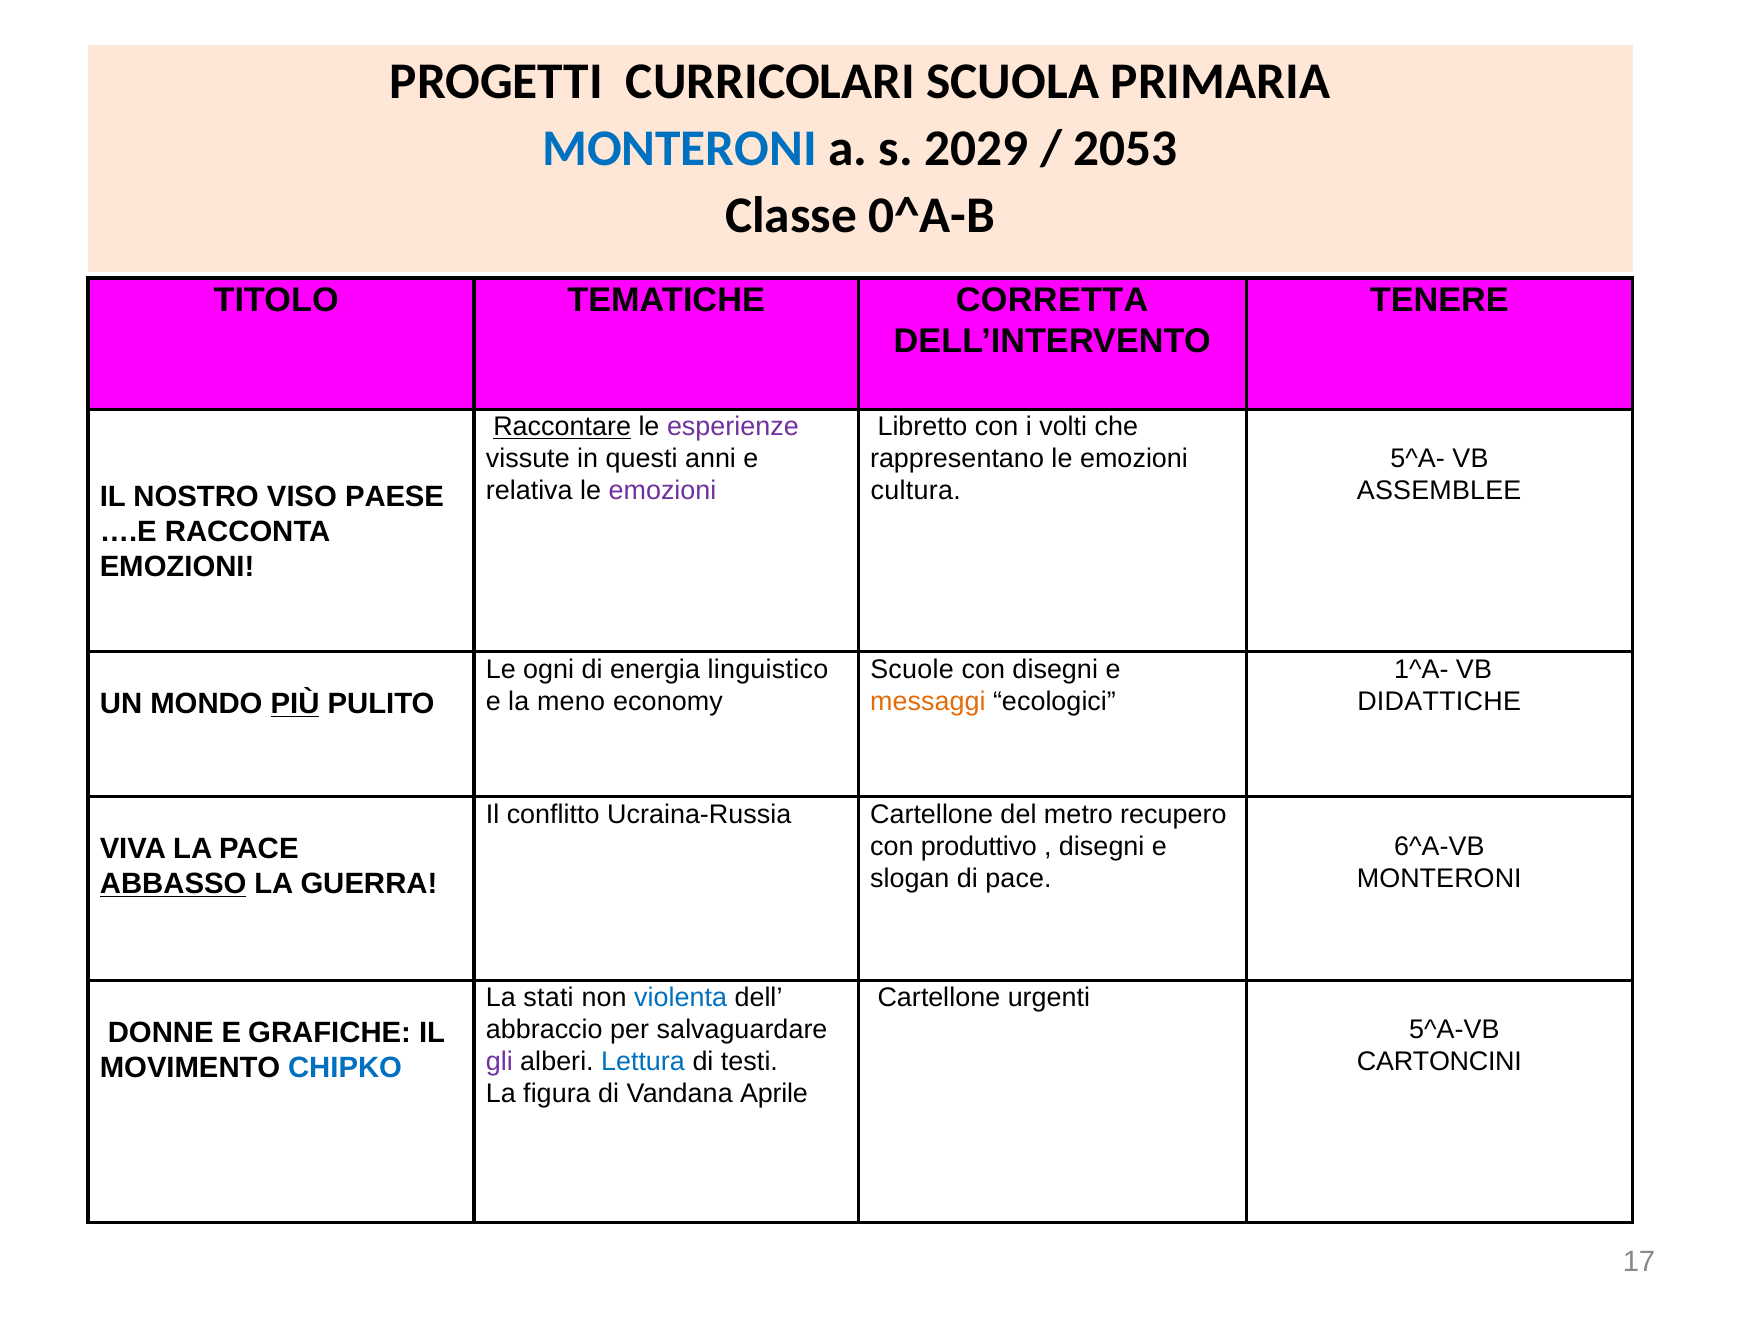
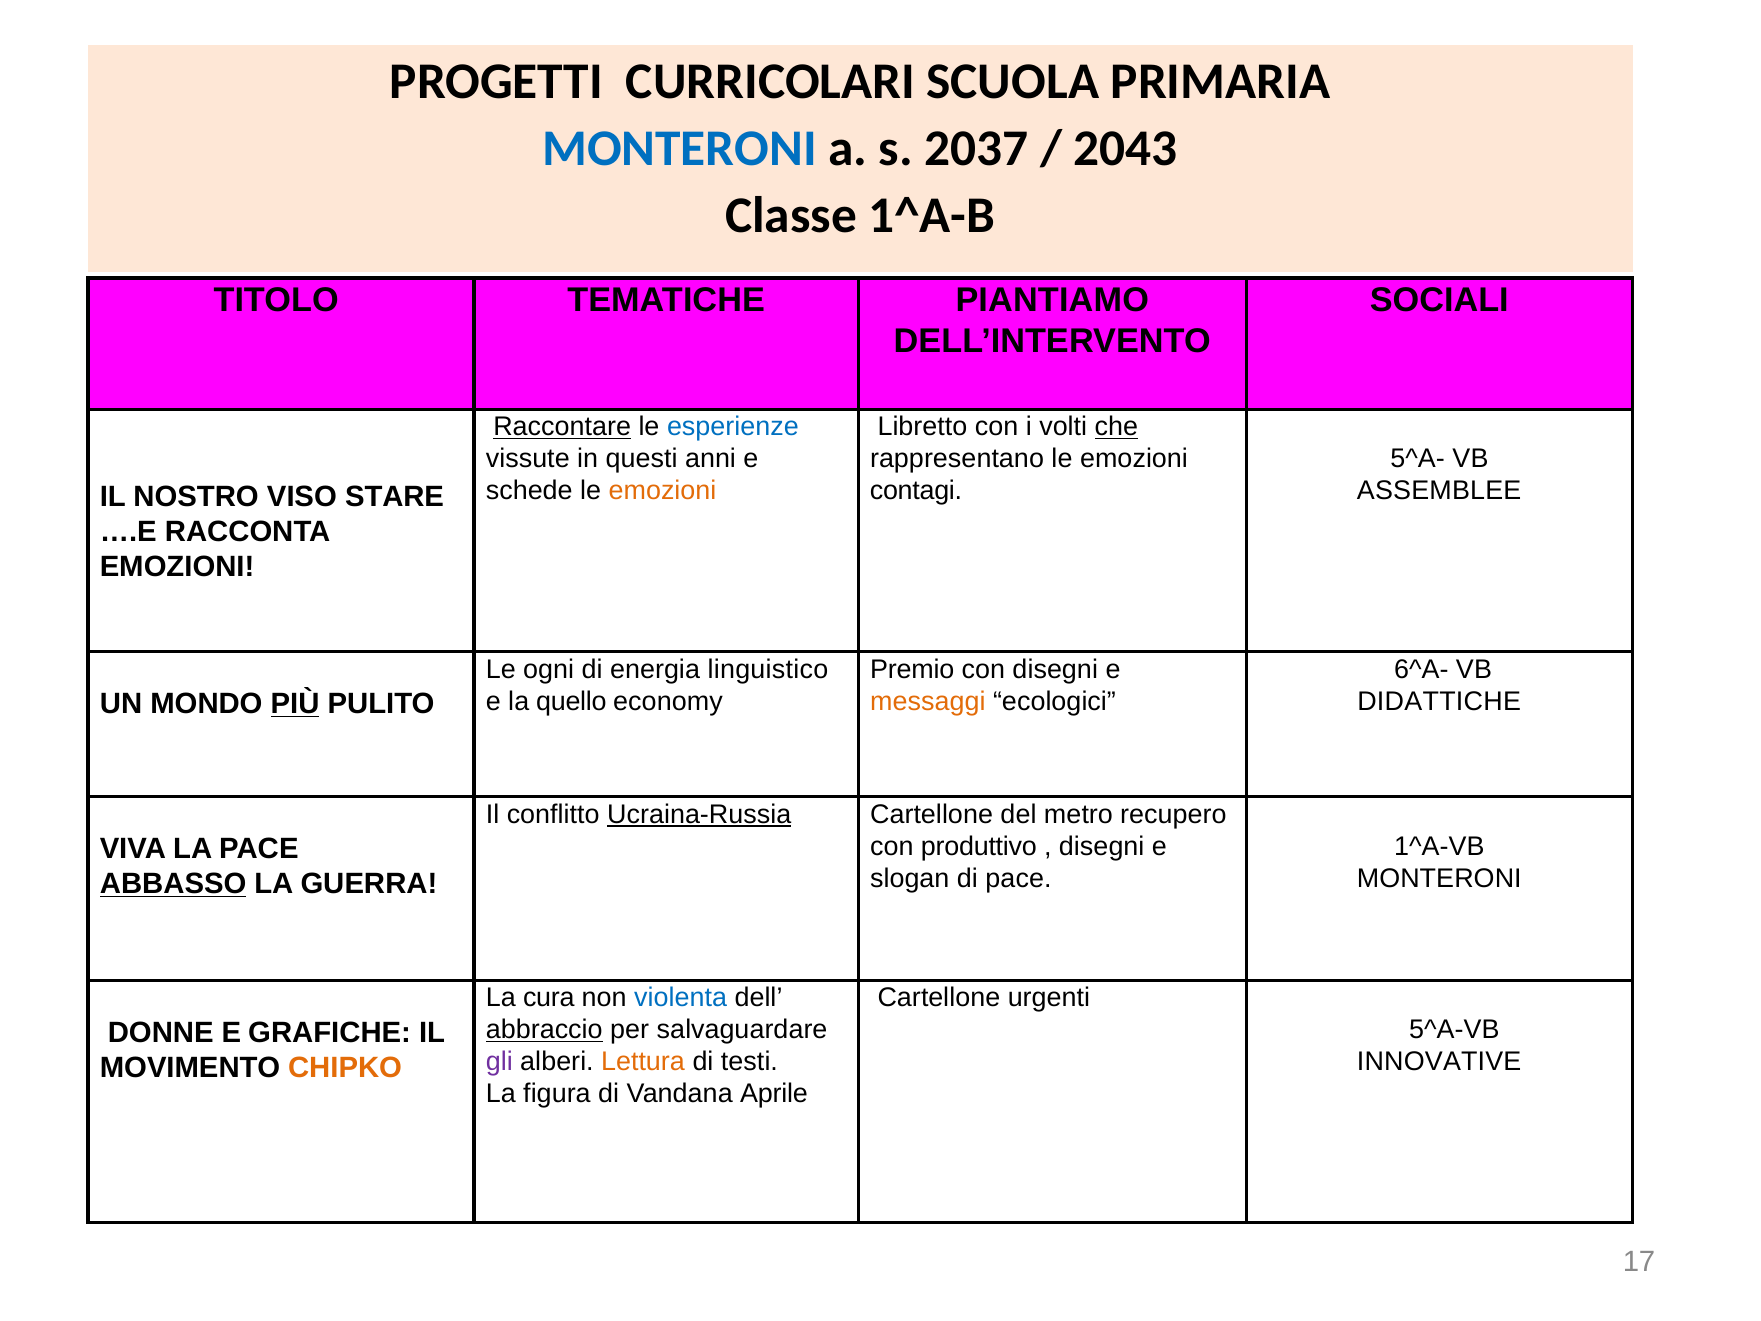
2029: 2029 -> 2037 (977, 148)
2053: 2053 -> 2043 (1126, 148)
0^A-B: 0^A-B -> 1^A-B (932, 215)
CORRETTA: CORRETTA -> PIANTIAMO (1052, 300)
TENERE: TENERE -> SOCIALI (1439, 300)
esperienze colour: purple -> blue (733, 427)
che underline: none -> present (1116, 427)
relativa: relativa -> schede (529, 491)
emozioni colour: purple -> orange (663, 491)
cultura: cultura -> contagi (916, 491)
PAESE: PAESE -> STARE (395, 497)
Scuole: Scuole -> Premio (912, 669)
1^A-: 1^A- -> 6^A- (1421, 669)
meno: meno -> quello (571, 701)
Ucraina-Russia underline: none -> present (699, 814)
6^A-VB: 6^A-VB -> 1^A-VB (1439, 846)
stati: stati -> cura (549, 998)
abbraccio underline: none -> present (544, 1030)
Lettura colour: blue -> orange (643, 1062)
CARTONCINI: CARTONCINI -> INNOVATIVE (1439, 1062)
CHIPKO colour: blue -> orange (345, 1067)
